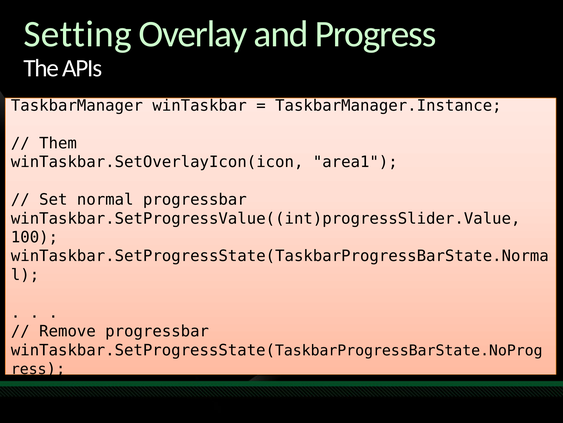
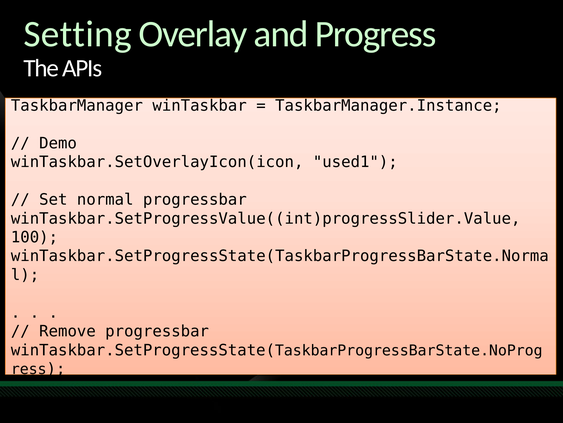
Them: Them -> Demo (58, 143)
area1: area1 -> used1 (355, 162)
